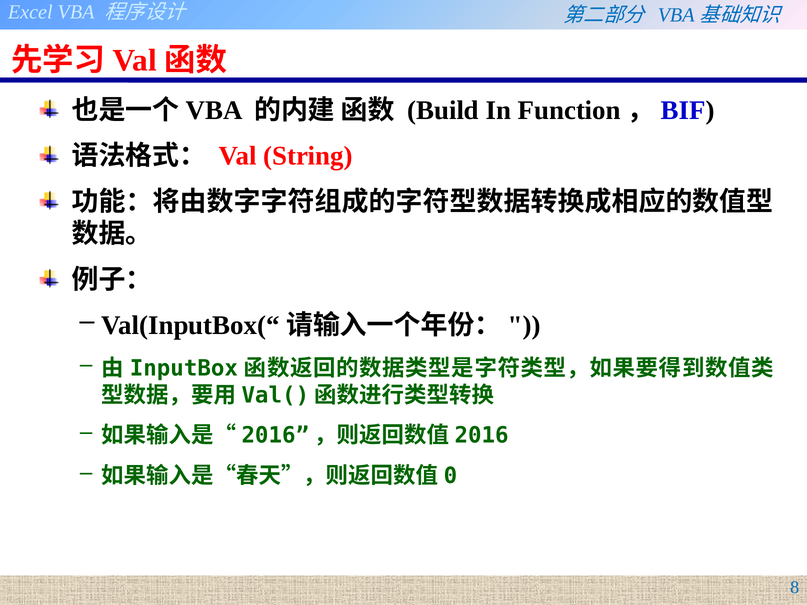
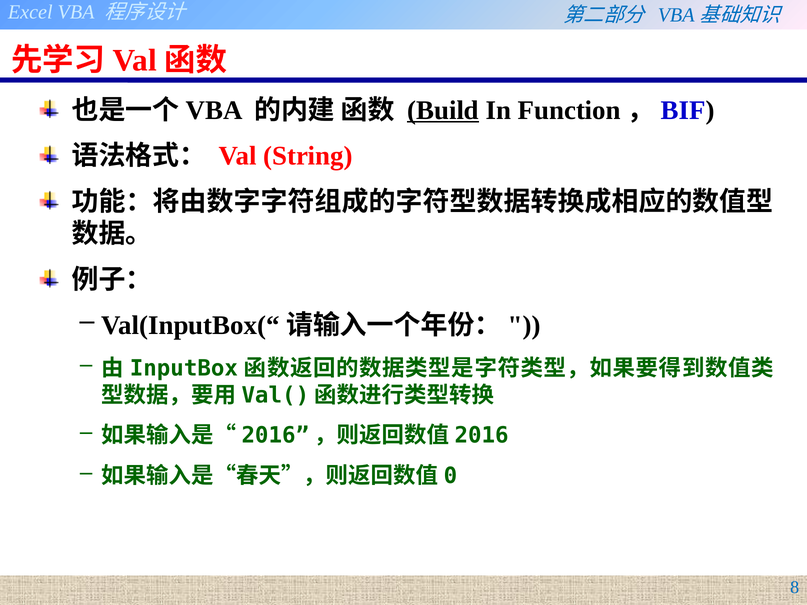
Build underline: none -> present (443, 110)
